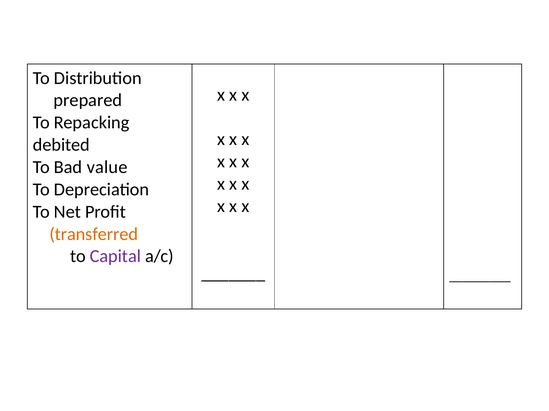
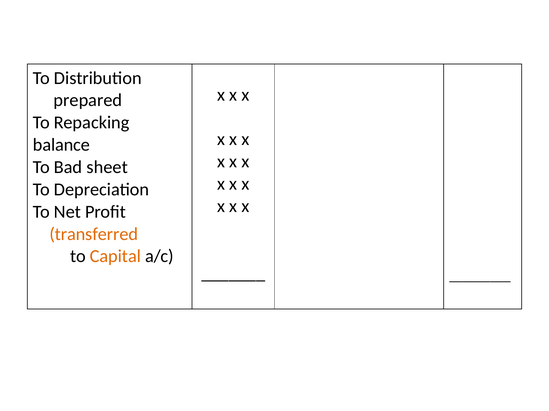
debited: debited -> balance (61, 145)
value: value -> sheet (107, 167)
Capital colour: purple -> orange (115, 257)
